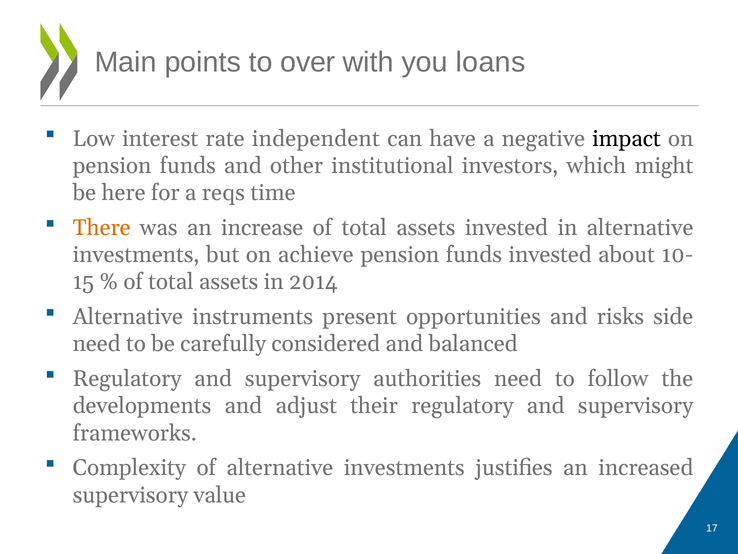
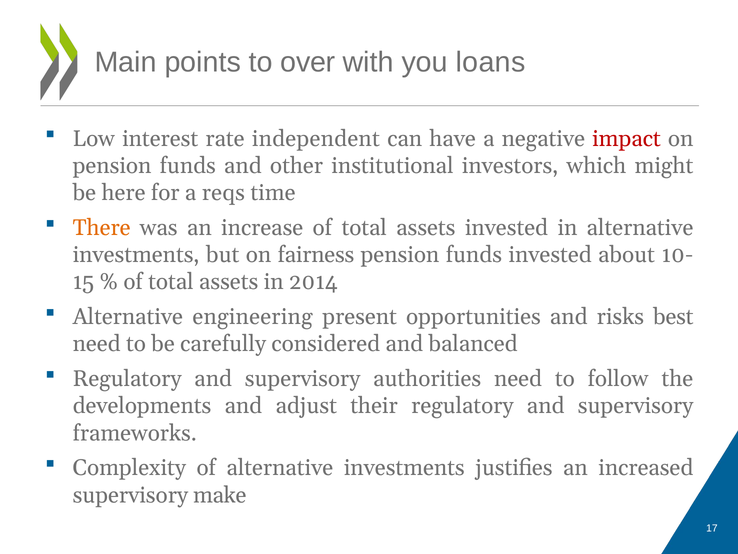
impact colour: black -> red (626, 139)
achieve: achieve -> fairness (316, 255)
instruments: instruments -> engineering (253, 317)
side: side -> best (673, 317)
value: value -> make (220, 495)
